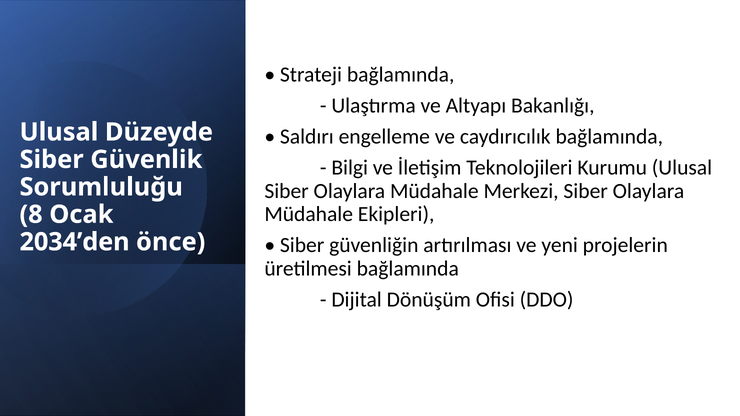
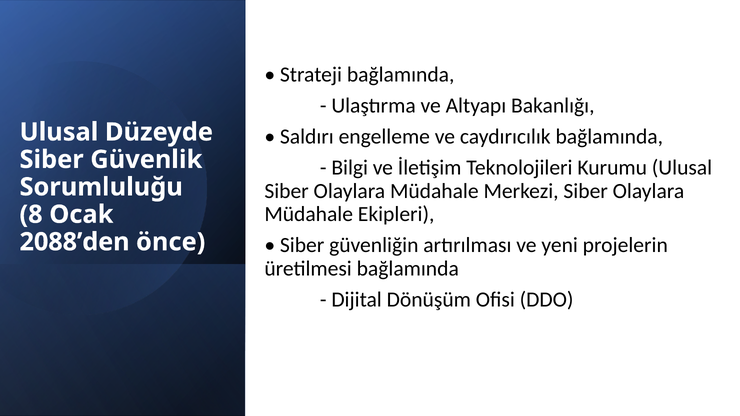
2034’den: 2034’den -> 2088’den (75, 242)
